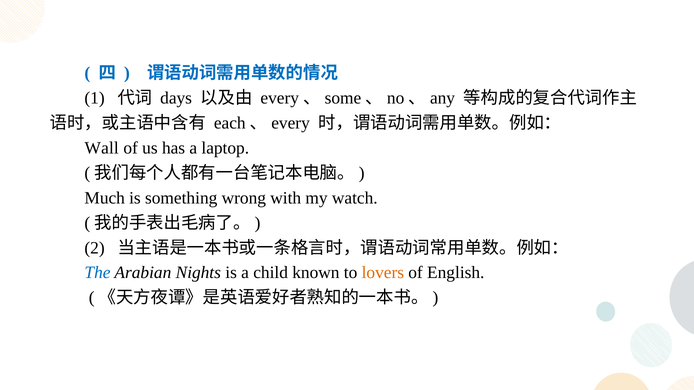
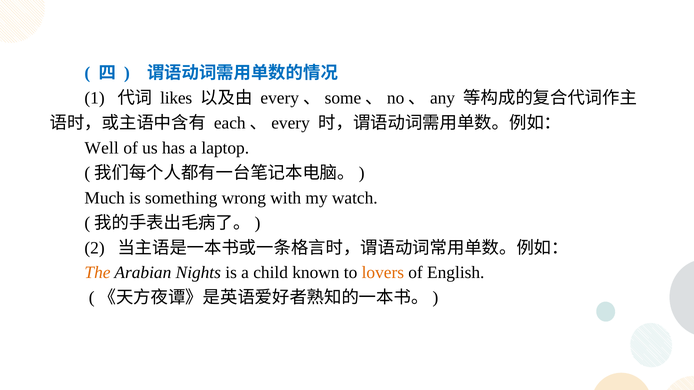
days: days -> likes (176, 98)
Wall: Wall -> Well (102, 148)
The colour: blue -> orange (97, 273)
